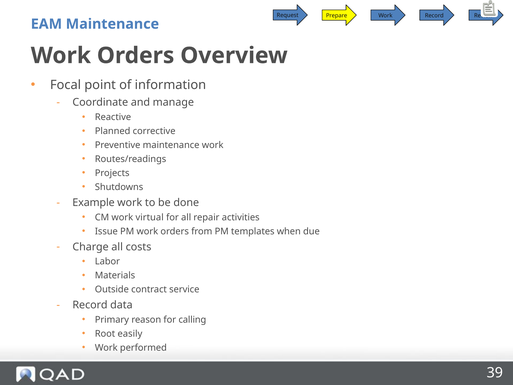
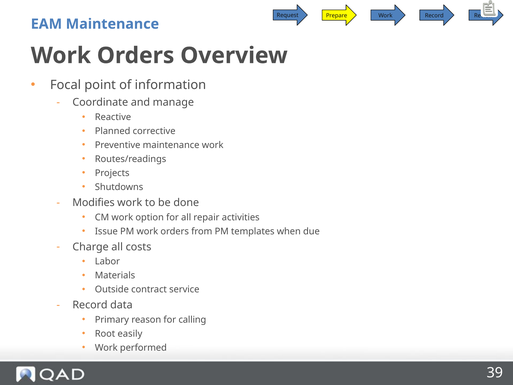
Example: Example -> Modifies (94, 202)
virtual: virtual -> option (150, 217)
